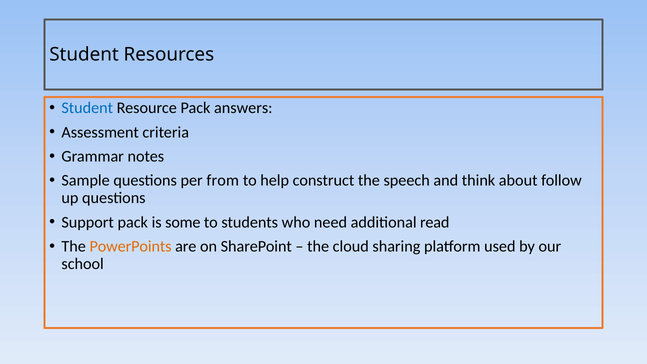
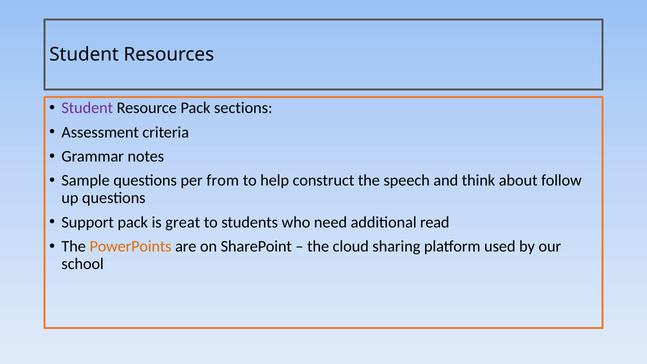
Student colour: blue -> purple (87, 108)
answers: answers -> sections (243, 108)
some: some -> great (183, 222)
